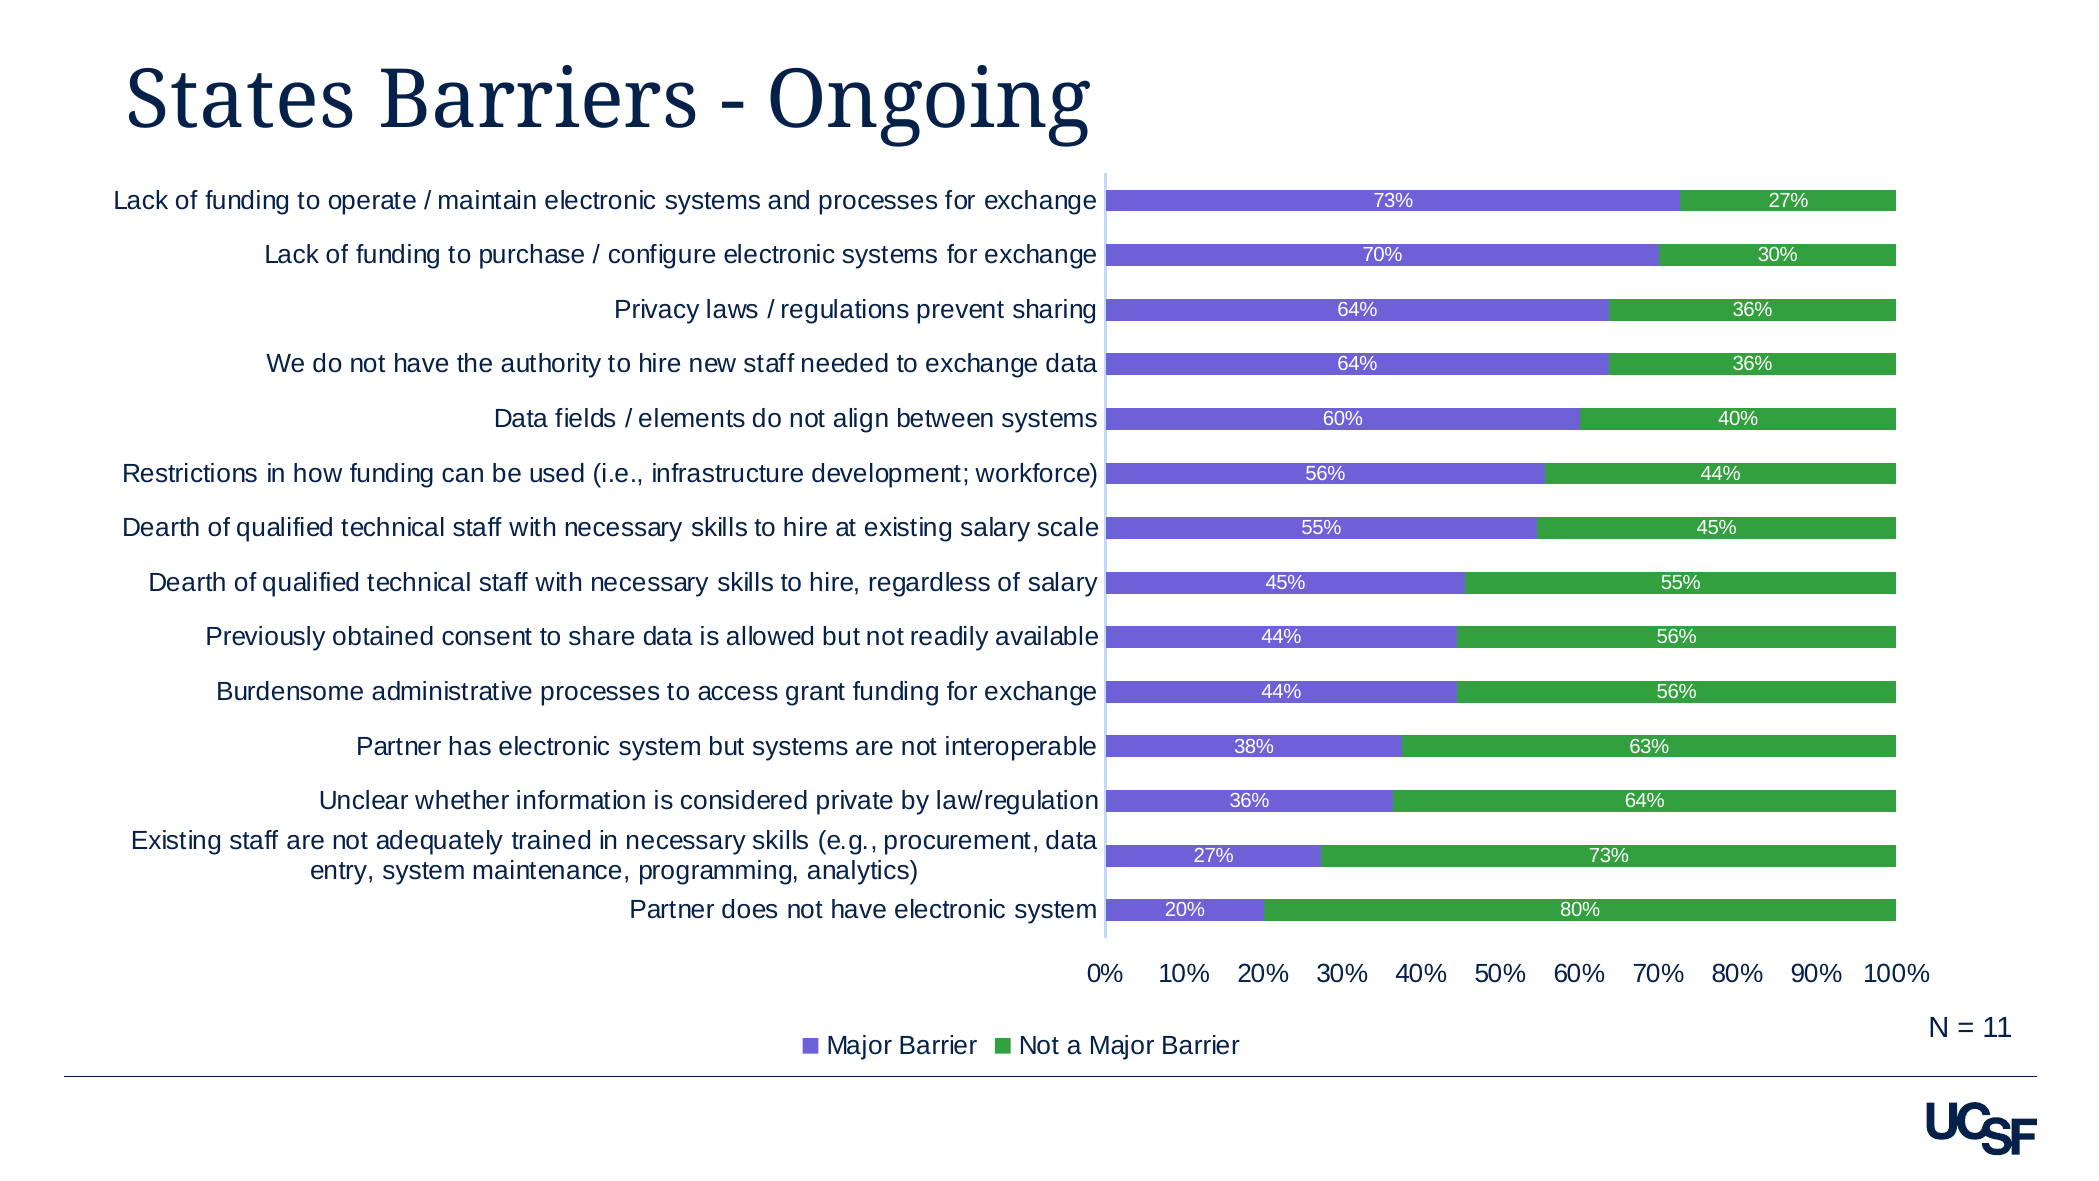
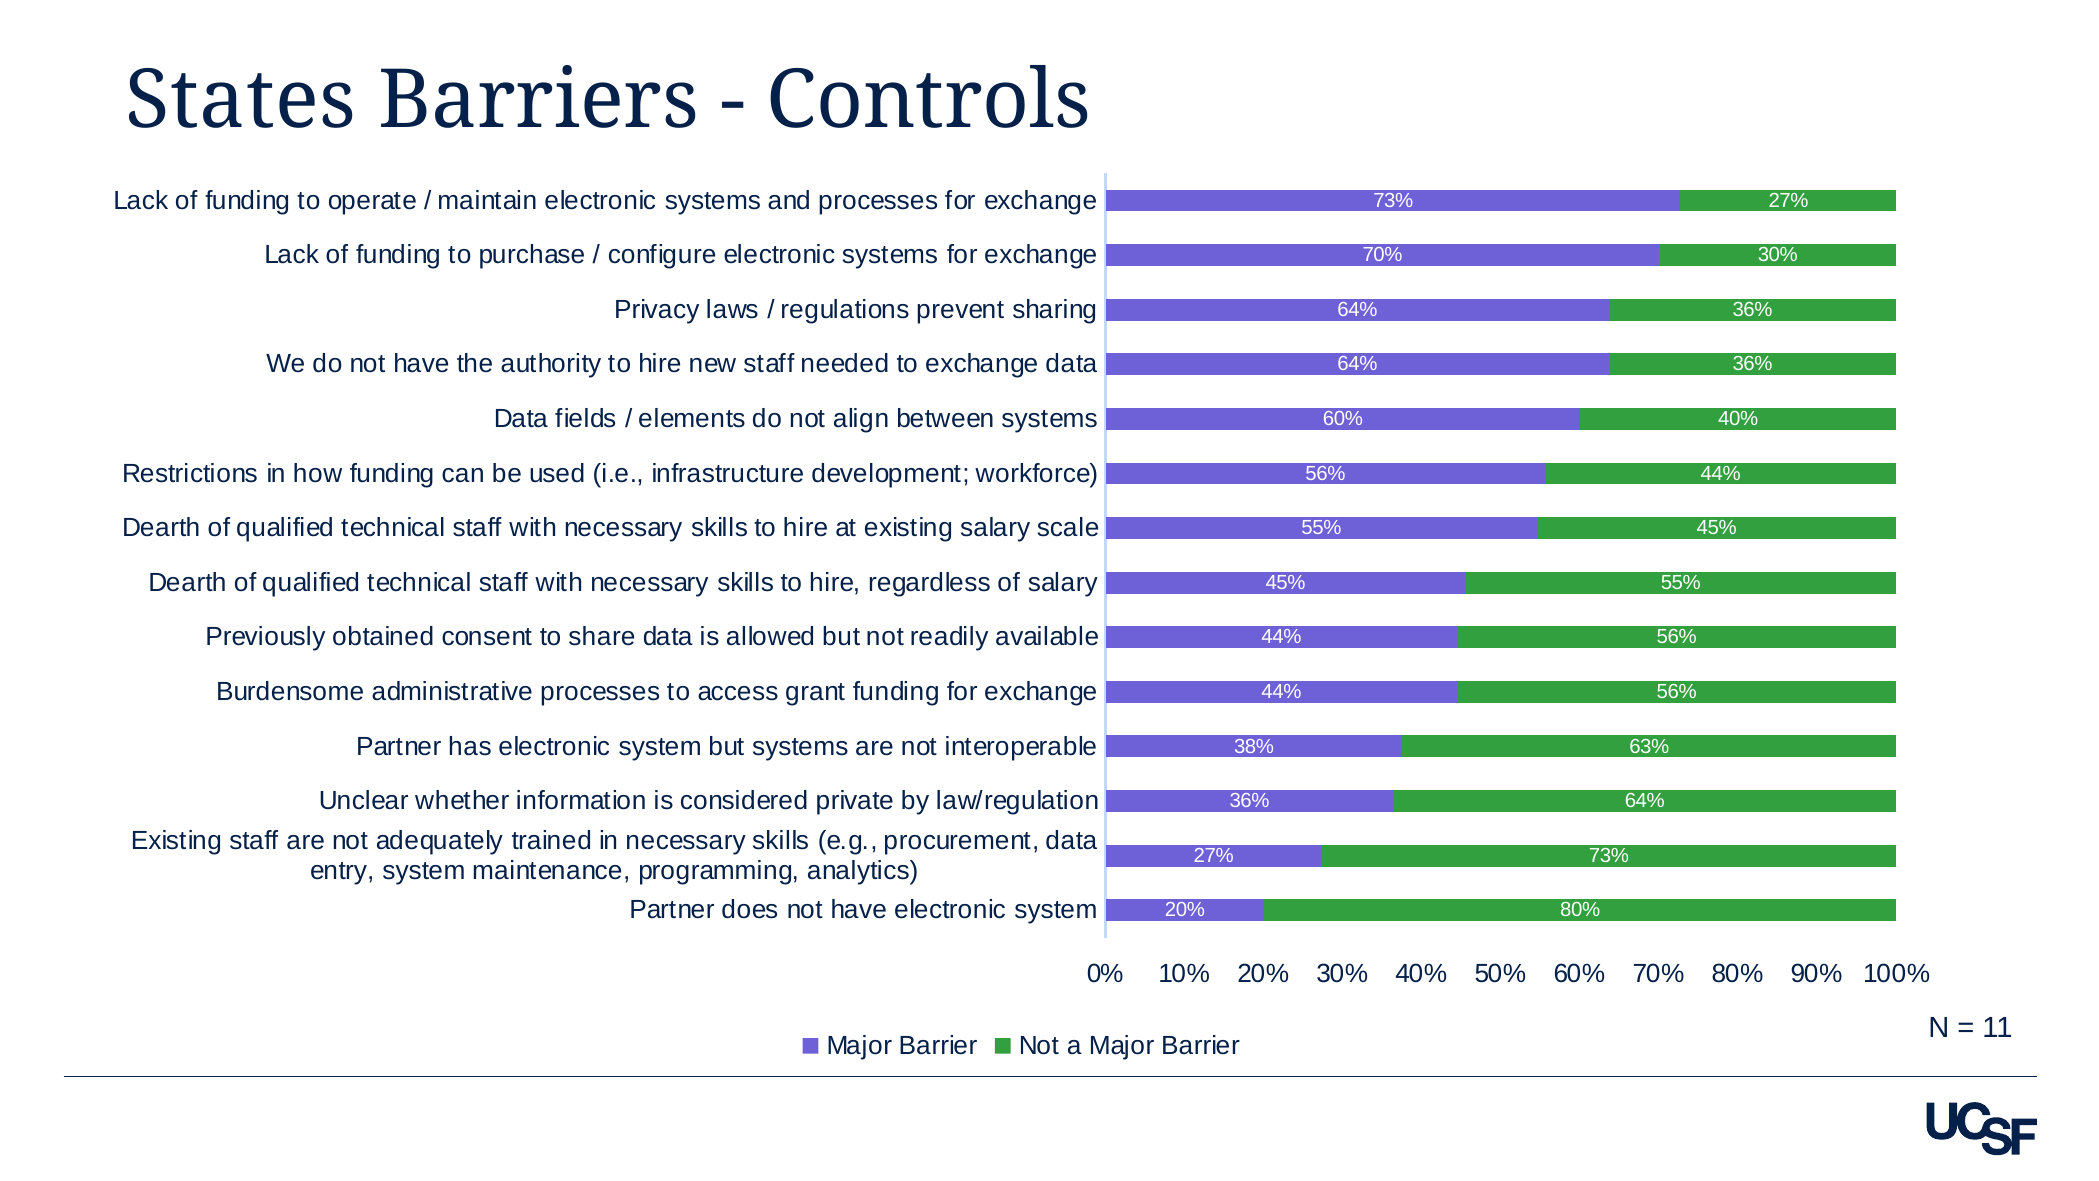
Ongoing: Ongoing -> Controls (929, 101)
